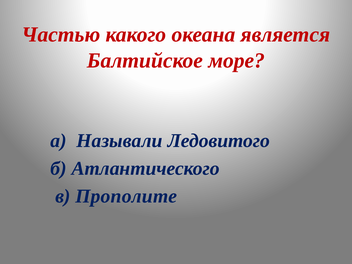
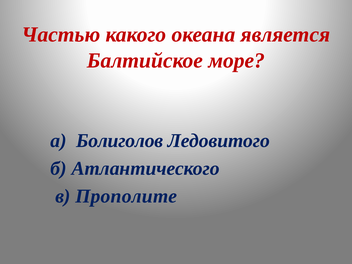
Называли: Называли -> Болиголов (120, 141)
